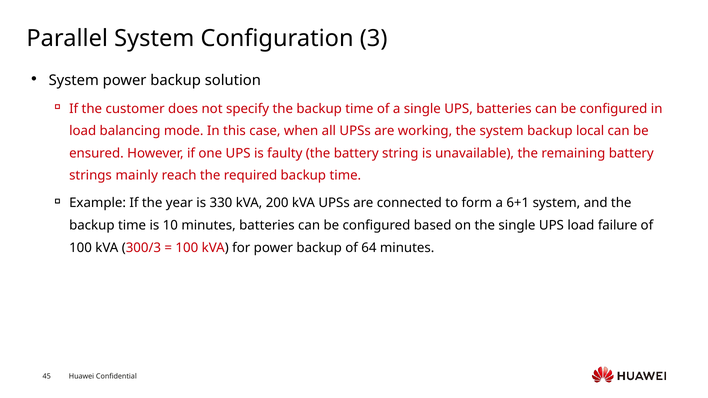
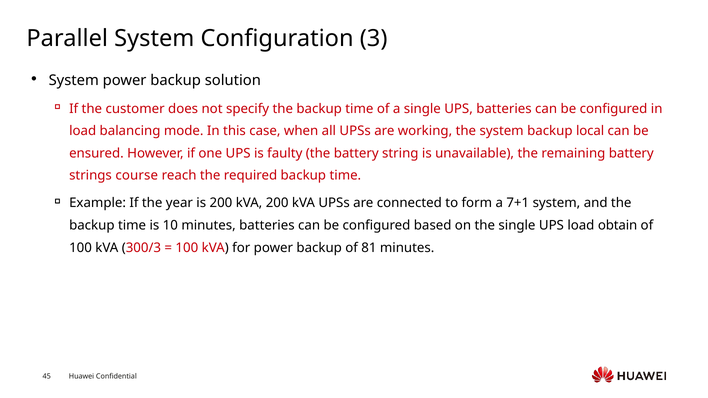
mainly: mainly -> course (137, 176)
is 330: 330 -> 200 (221, 203)
6+1: 6+1 -> 7+1 (518, 203)
failure: failure -> obtain (618, 226)
64: 64 -> 81 (369, 248)
